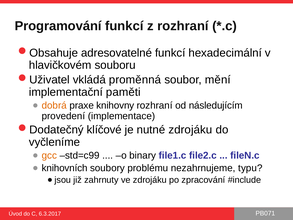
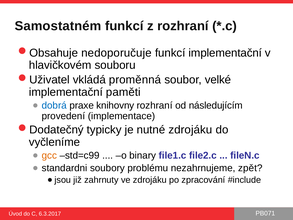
Programování: Programování -> Samostatném (58, 26)
adresovatelné: adresovatelné -> nedoporučuje (116, 53)
funkcí hexadecimální: hexadecimální -> implementační (225, 53)
mění: mění -> velké (218, 80)
dobrá colour: orange -> blue (54, 105)
klíčové: klíčové -> typicky (104, 130)
knihovních: knihovních -> standardni (65, 168)
typu: typu -> zpět (250, 168)
